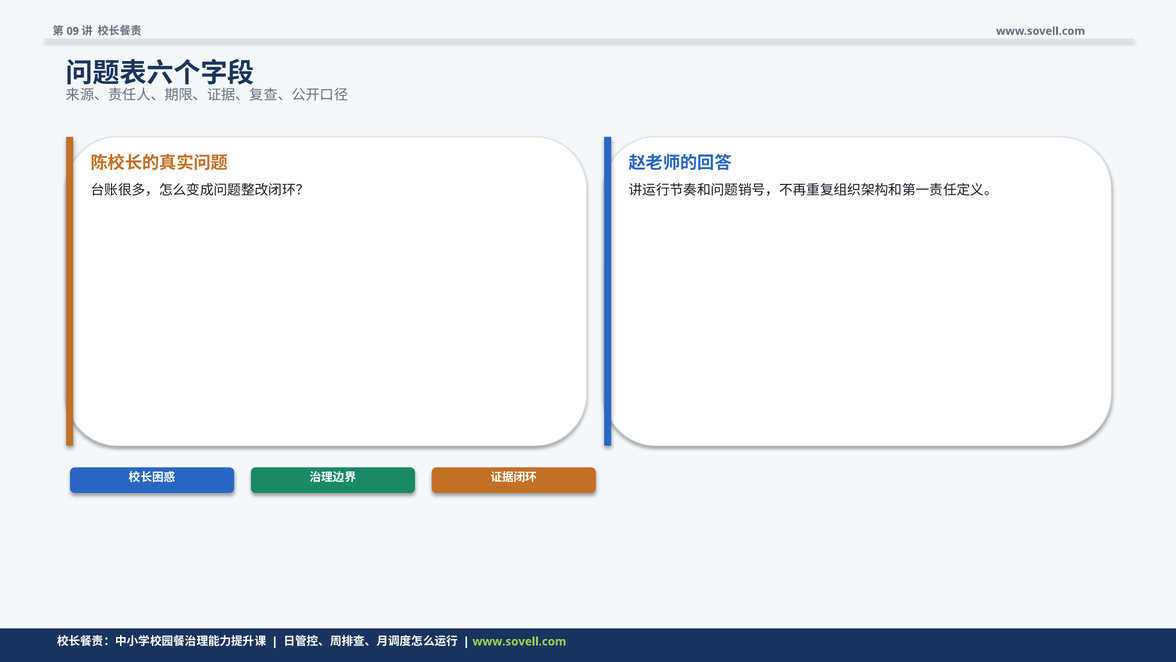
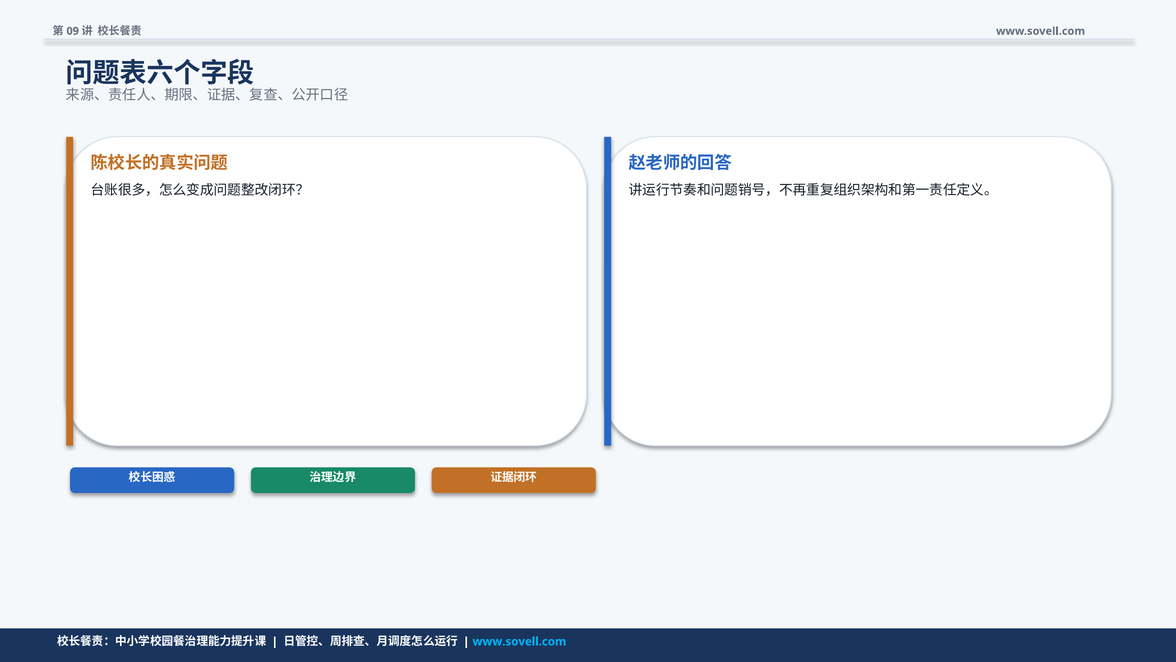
www.sovell.com colour: light green -> light blue (519, 641)
